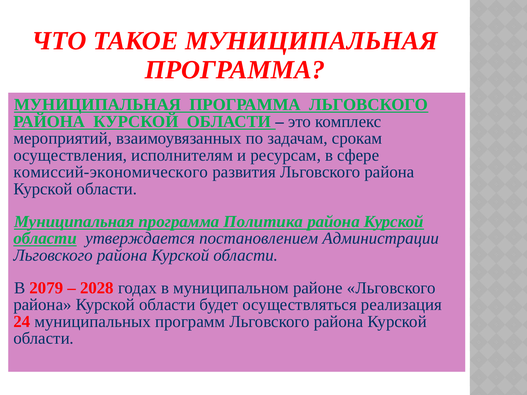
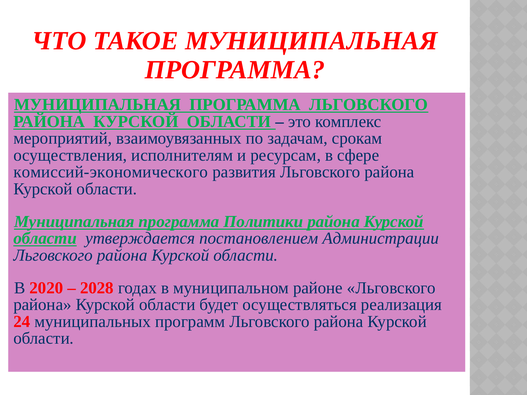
Политика: Политика -> Политики (263, 222)
2079: 2079 -> 2020 (46, 288)
